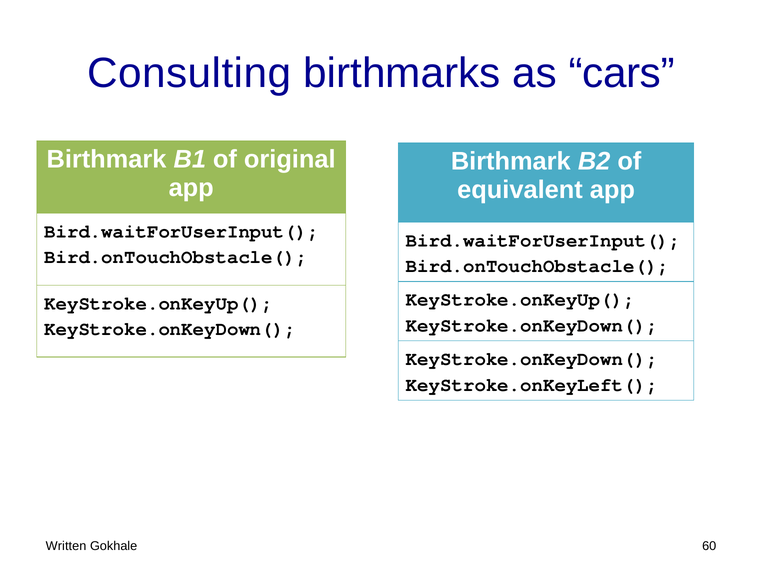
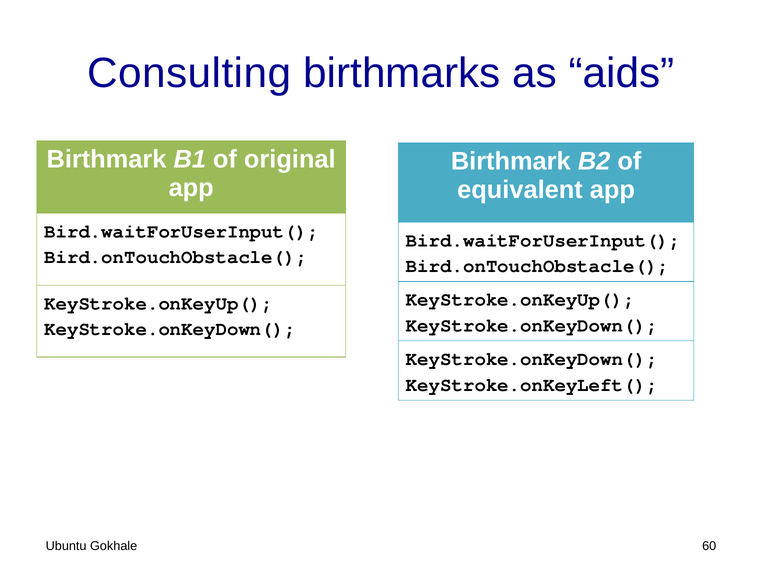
cars: cars -> aids (622, 73)
Written: Written -> Ubuntu (66, 546)
